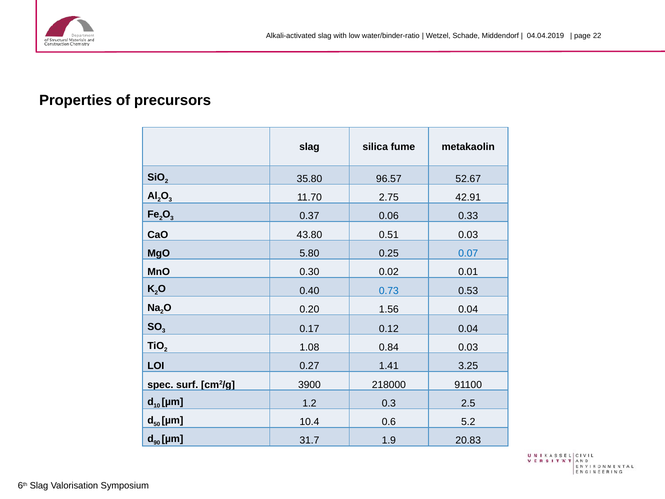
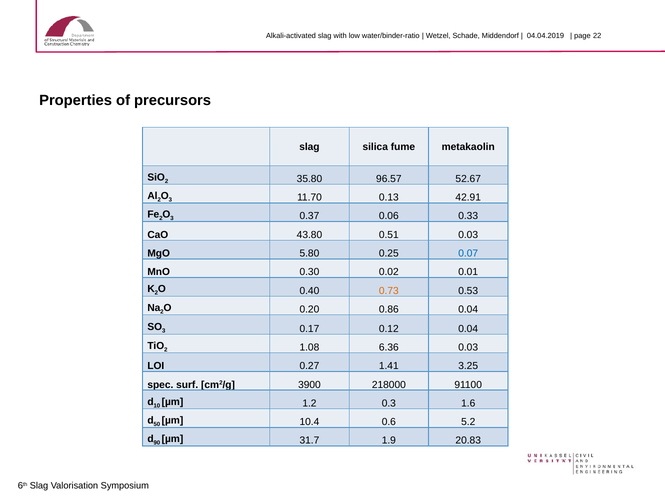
2.75: 2.75 -> 0.13 (389, 197)
0.73 colour: blue -> orange (389, 291)
1.56: 1.56 -> 0.86 (389, 309)
0.84: 0.84 -> 6.36 (389, 347)
2.5: 2.5 -> 1.6 (468, 403)
